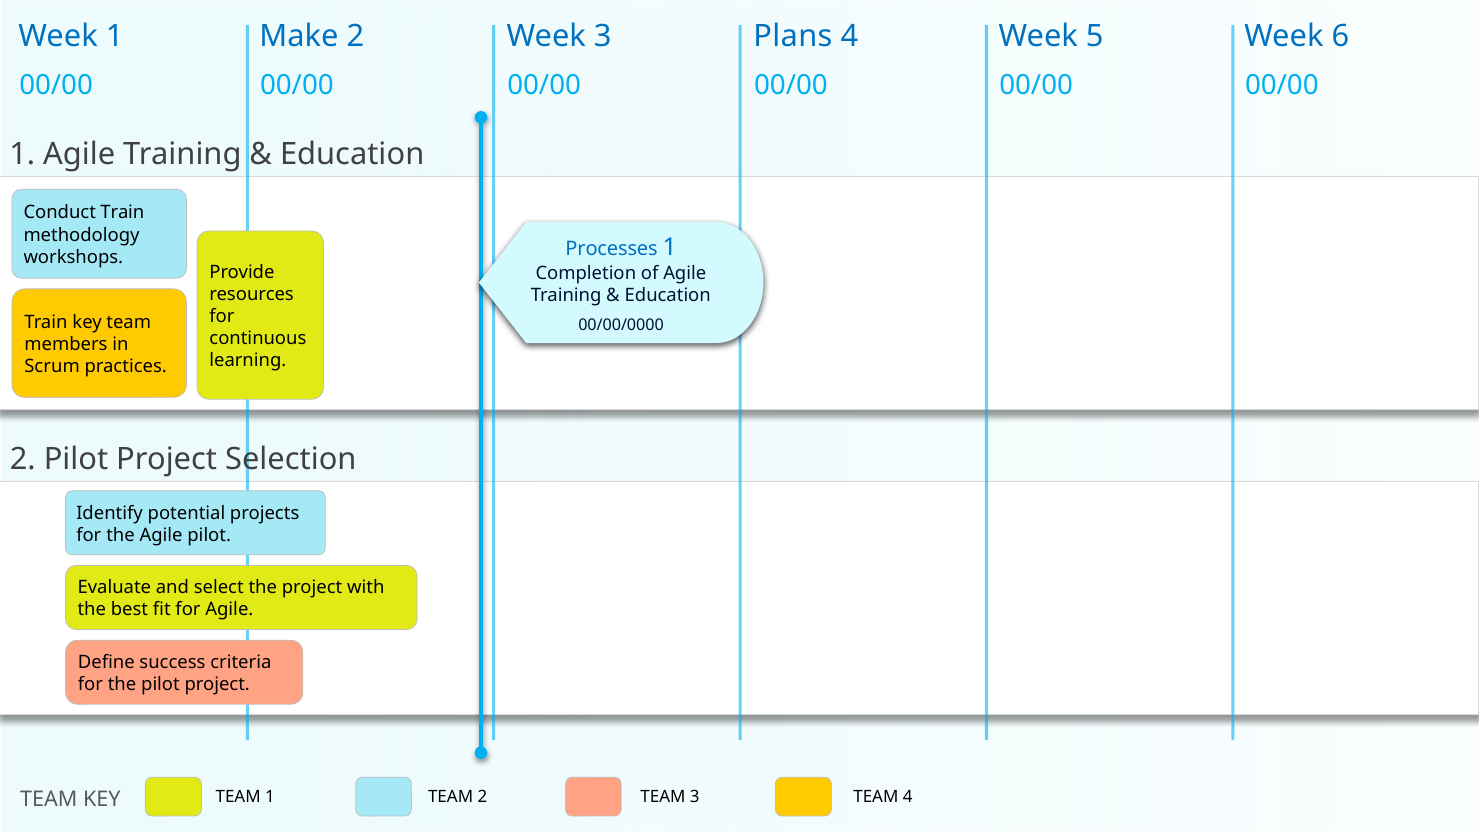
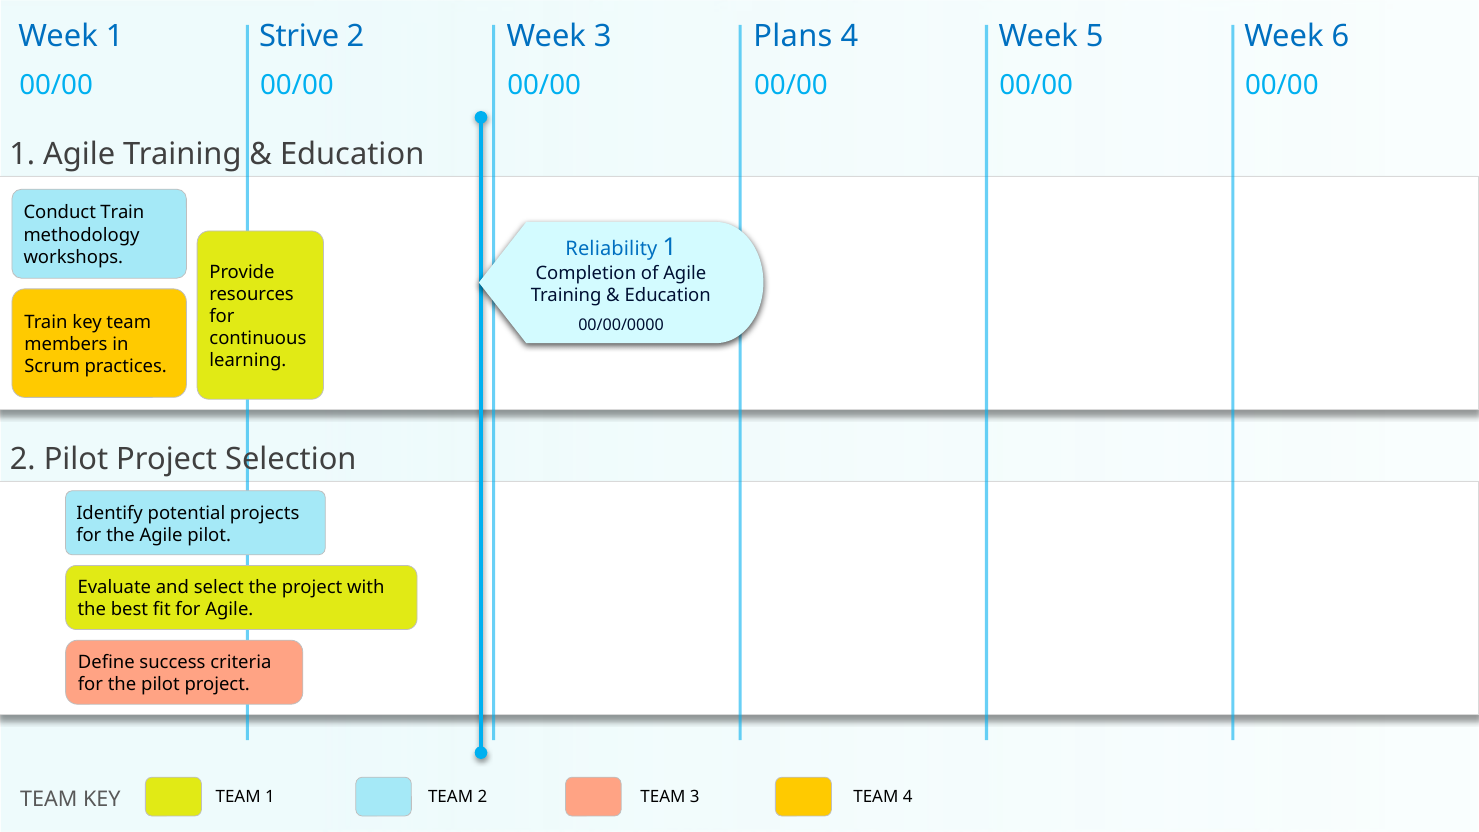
Make: Make -> Strive (299, 37)
Processes: Processes -> Reliability (611, 249)
